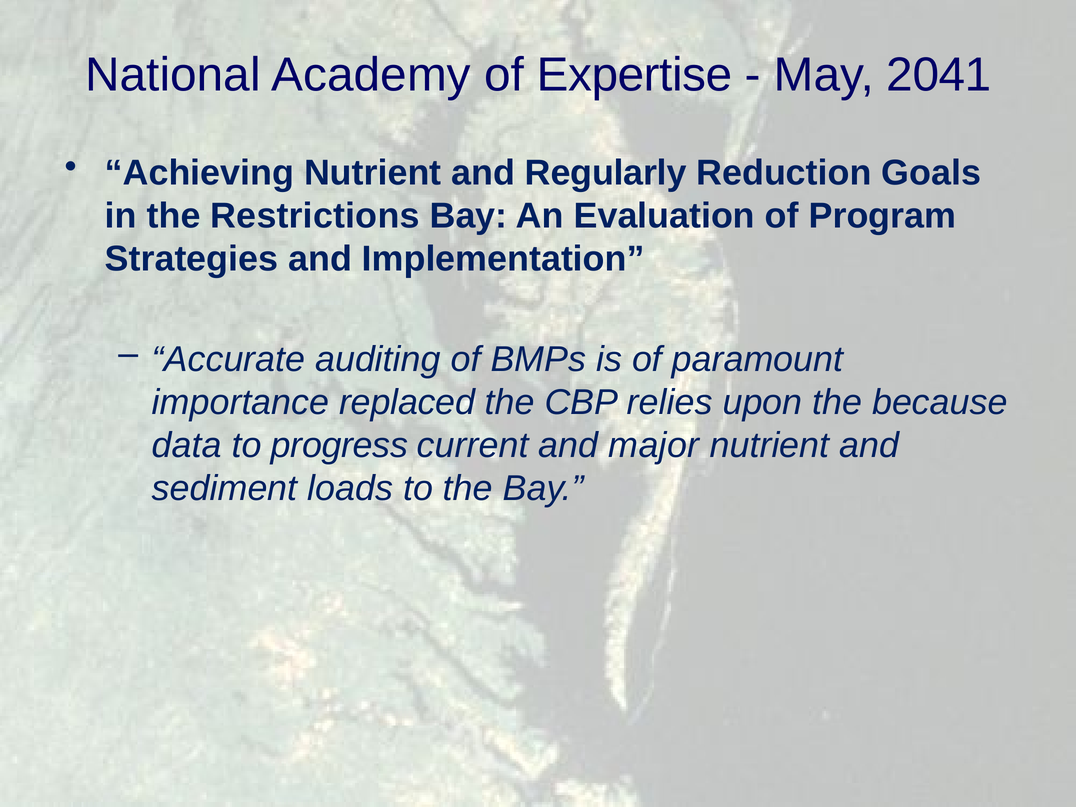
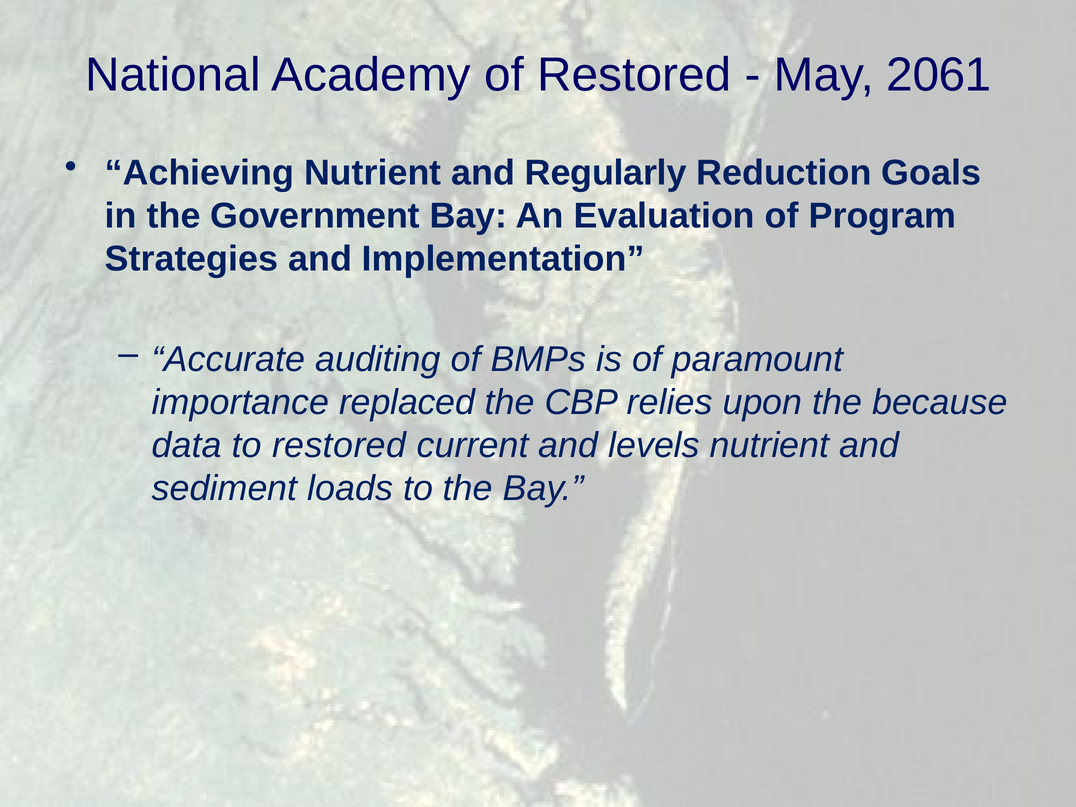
of Expertise: Expertise -> Restored (634, 75)
2041: 2041 -> 2061 (939, 75)
Restrictions: Restrictions -> Government (315, 216)
to progress: progress -> restored (339, 445)
major: major -> levels (654, 445)
